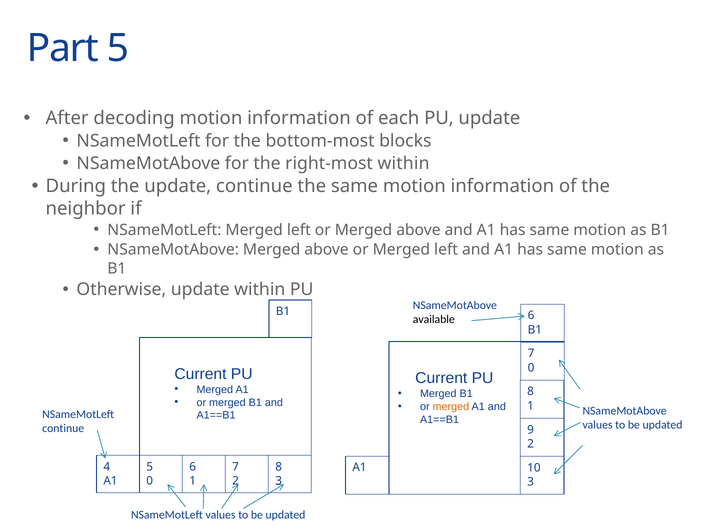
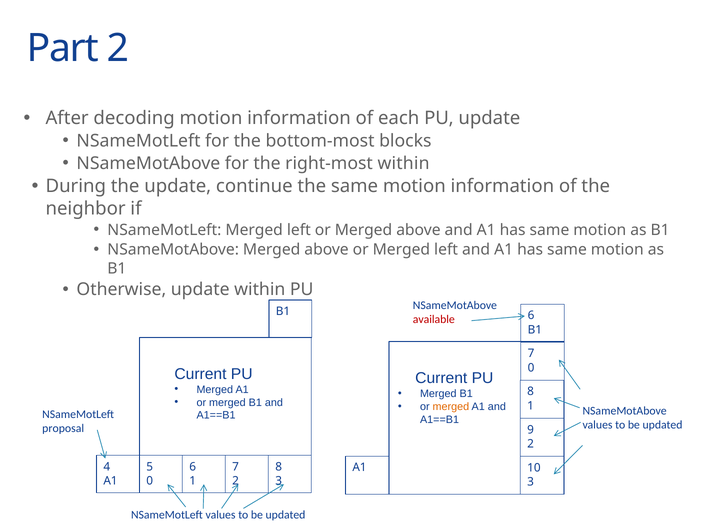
Part 5: 5 -> 2 (118, 49)
available colour: black -> red (434, 320)
continue: continue -> proposal (63, 429)
